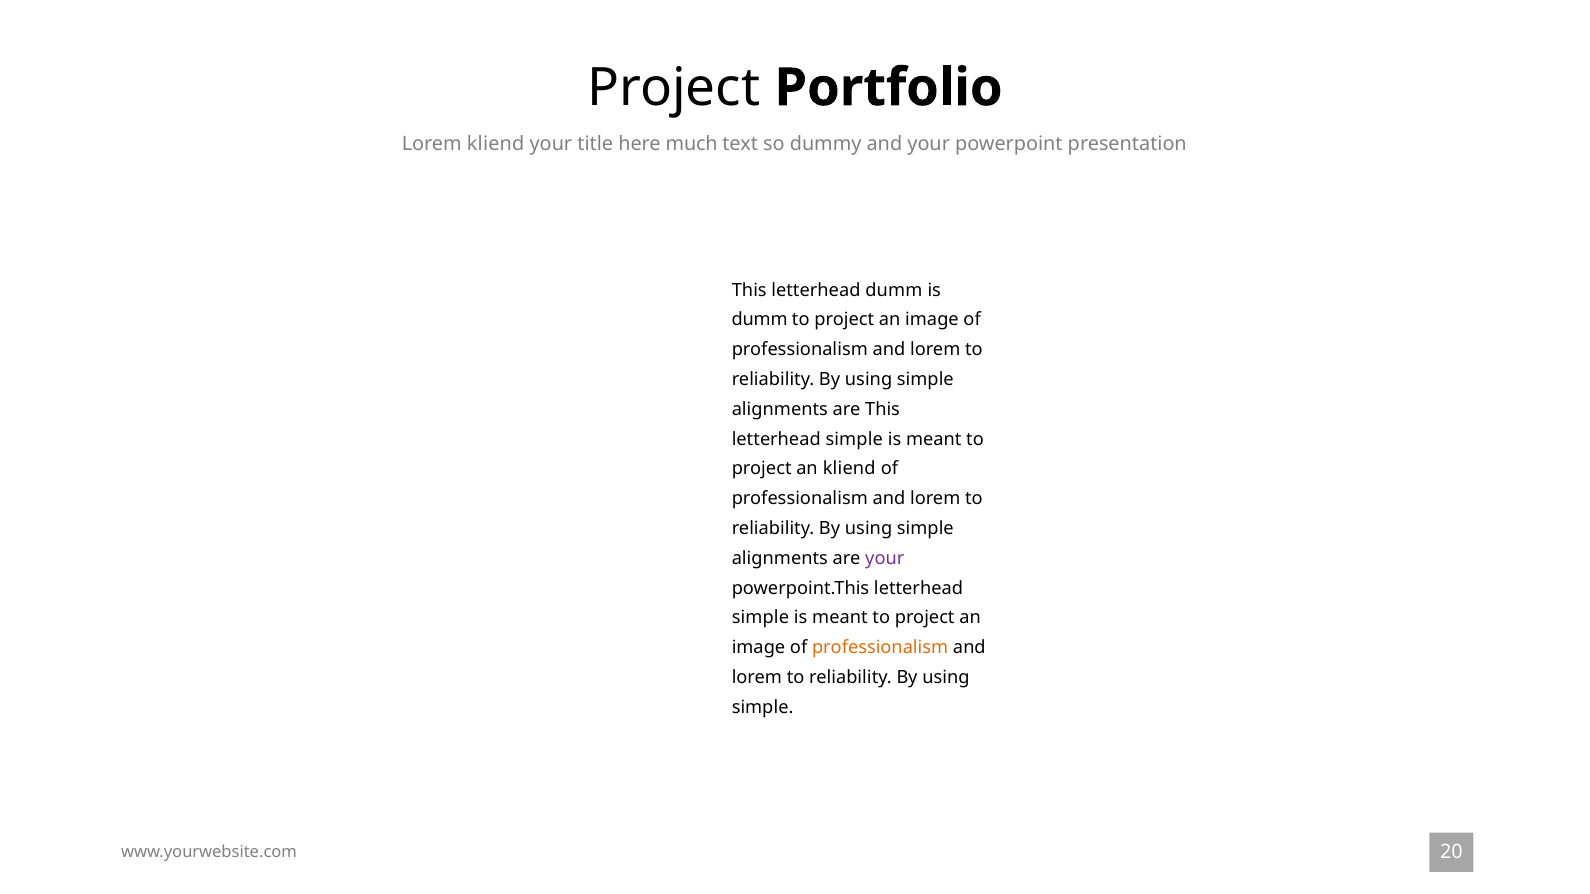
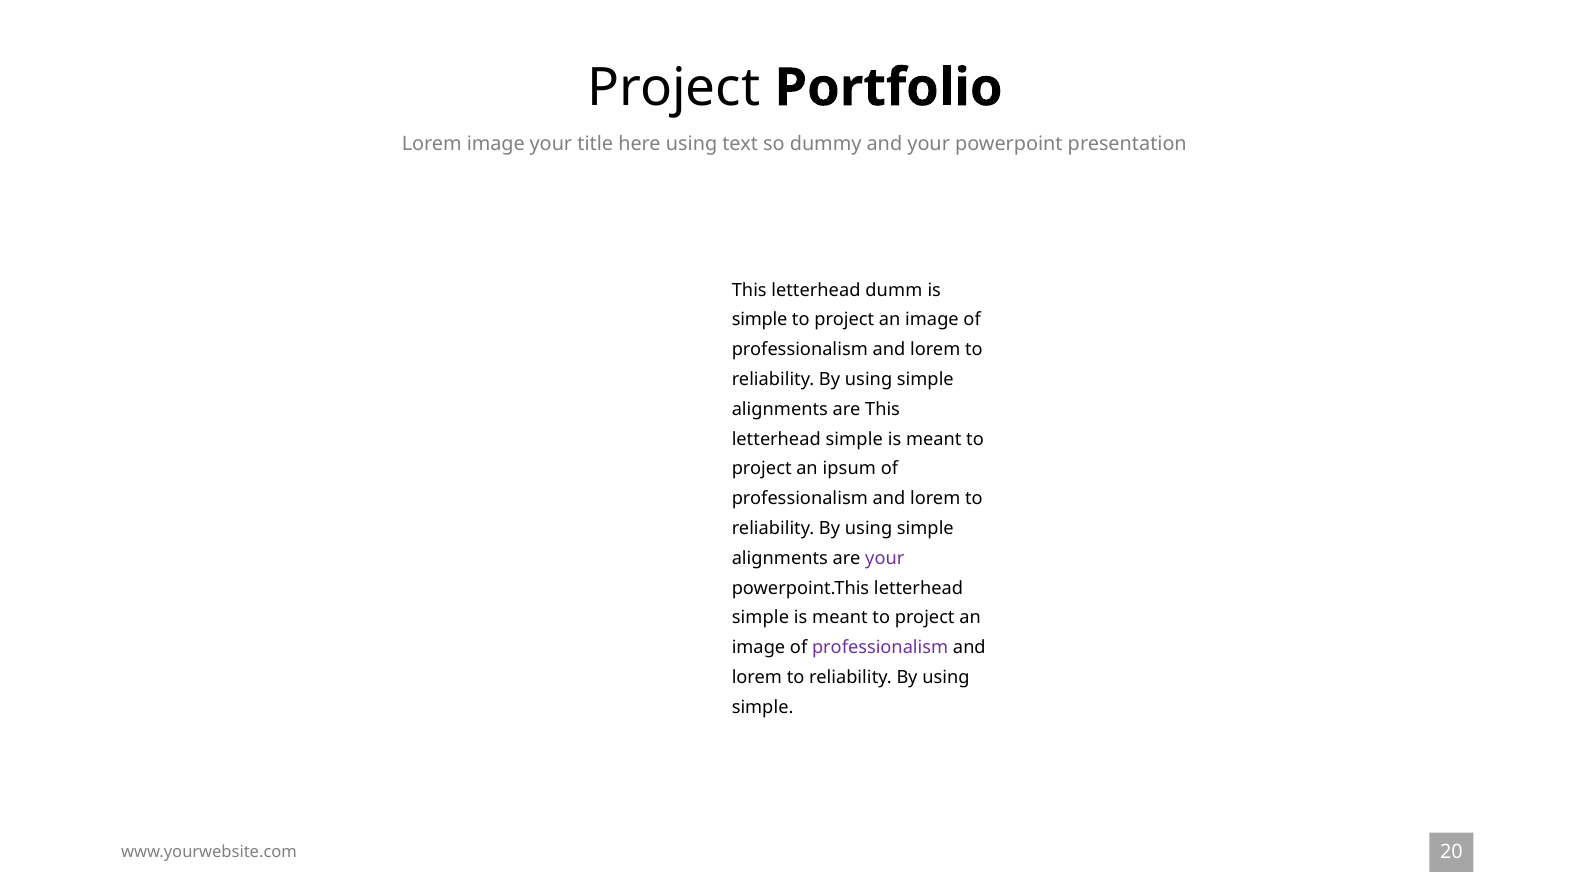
Lorem kliend: kliend -> image (496, 144)
here much: much -> using (692, 144)
dumm: dumm -> simple (760, 320)
an kliend: kliend -> ipsum (849, 469)
professionalism colour: orange -> purple (880, 648)
